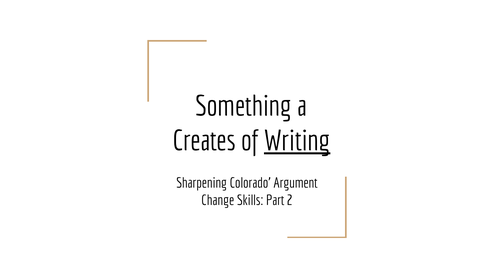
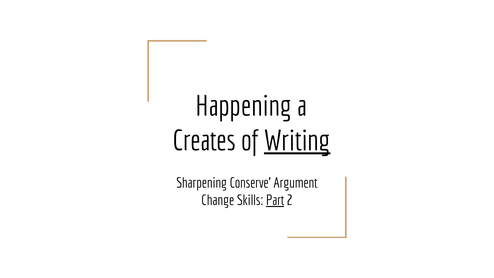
Something: Something -> Happening (244, 106)
Colorado: Colorado -> Conserve (250, 183)
Part underline: none -> present (275, 200)
